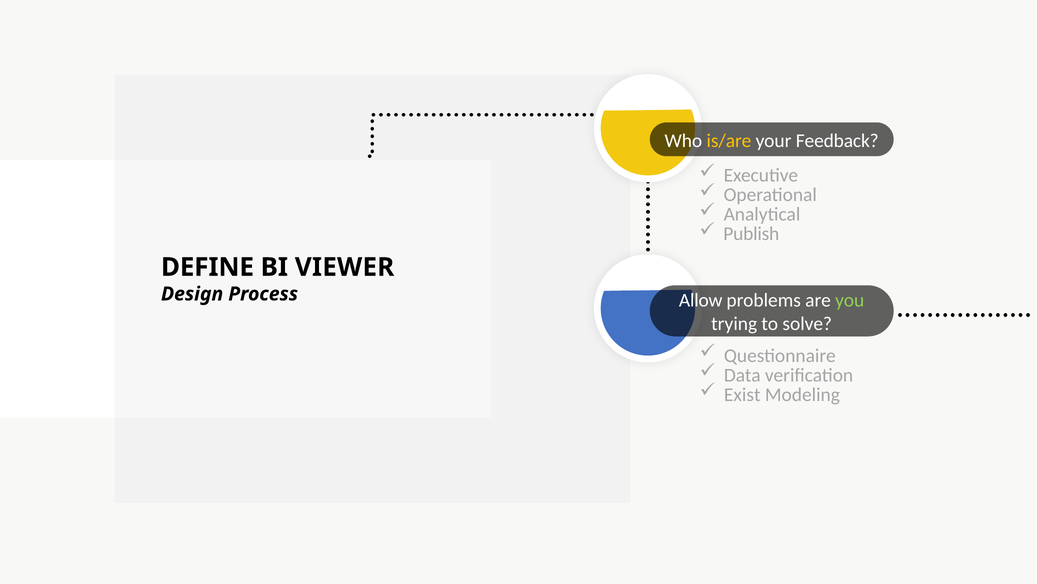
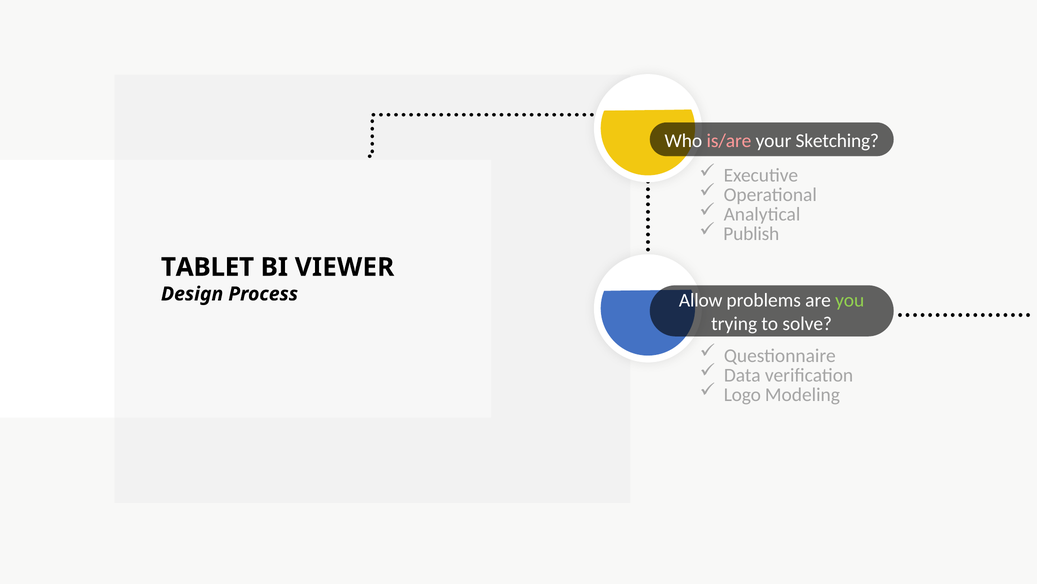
is/are colour: yellow -> pink (729, 140)
Feedback: Feedback -> Sketching (837, 140)
DEFINE: DEFINE -> TABLET (208, 267)
Exist: Exist -> Logo (742, 394)
